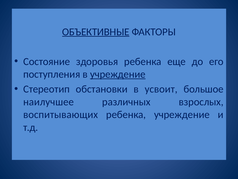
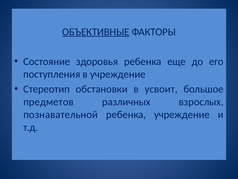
учреждение underline: present -> none (118, 74)
наилучшее: наилучшее -> предметов (48, 102)
воспитывающих: воспитывающих -> познавательной (61, 114)
